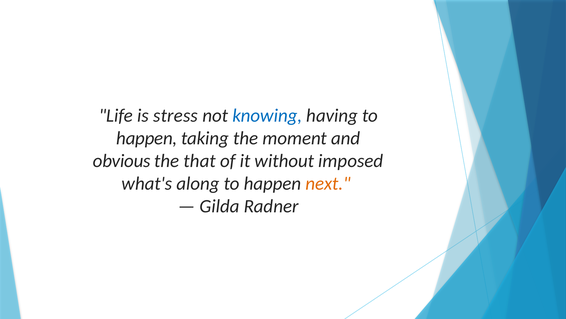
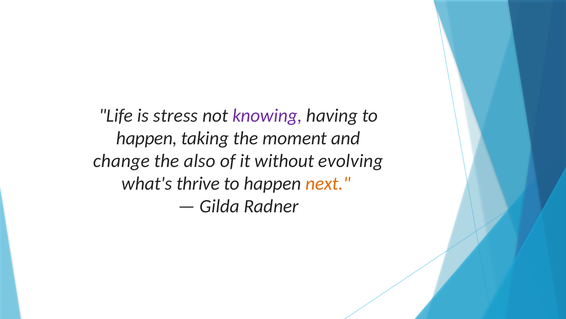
knowing colour: blue -> purple (267, 115)
obvious: obvious -> change (122, 160)
that: that -> also (200, 160)
imposed: imposed -> evolving (351, 160)
along: along -> thrive (198, 183)
